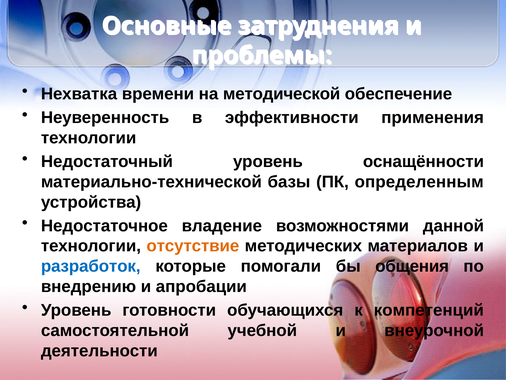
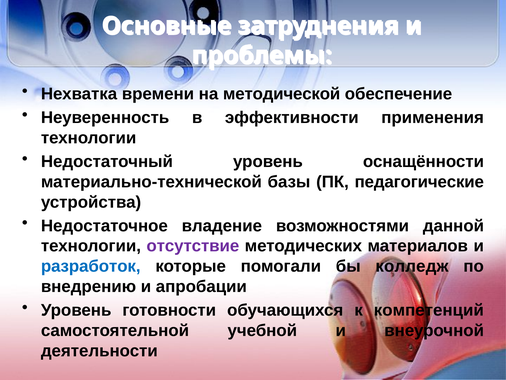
определенным: определенным -> педагогические (419, 182)
отсутствие colour: orange -> purple (193, 246)
общения: общения -> колледж (412, 266)
